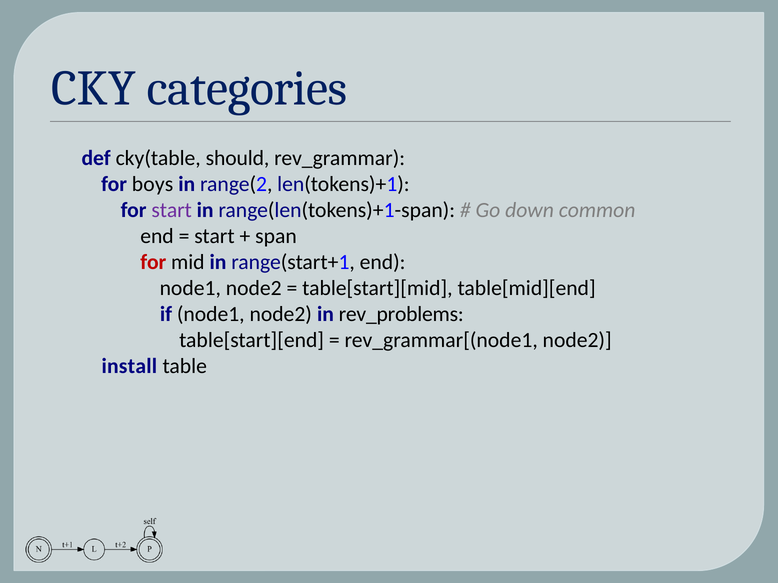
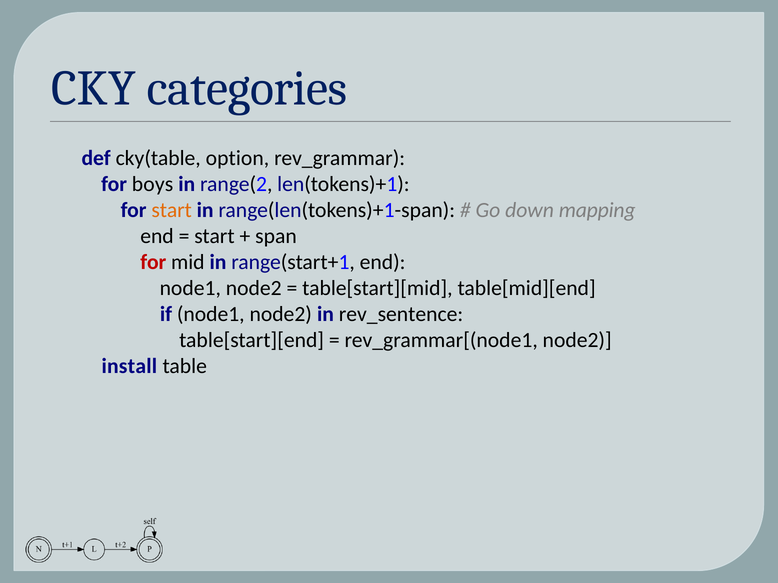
should: should -> option (237, 158)
start colour: purple -> orange (172, 210)
common: common -> mapping (597, 210)
rev_problems: rev_problems -> rev_sentence (401, 314)
